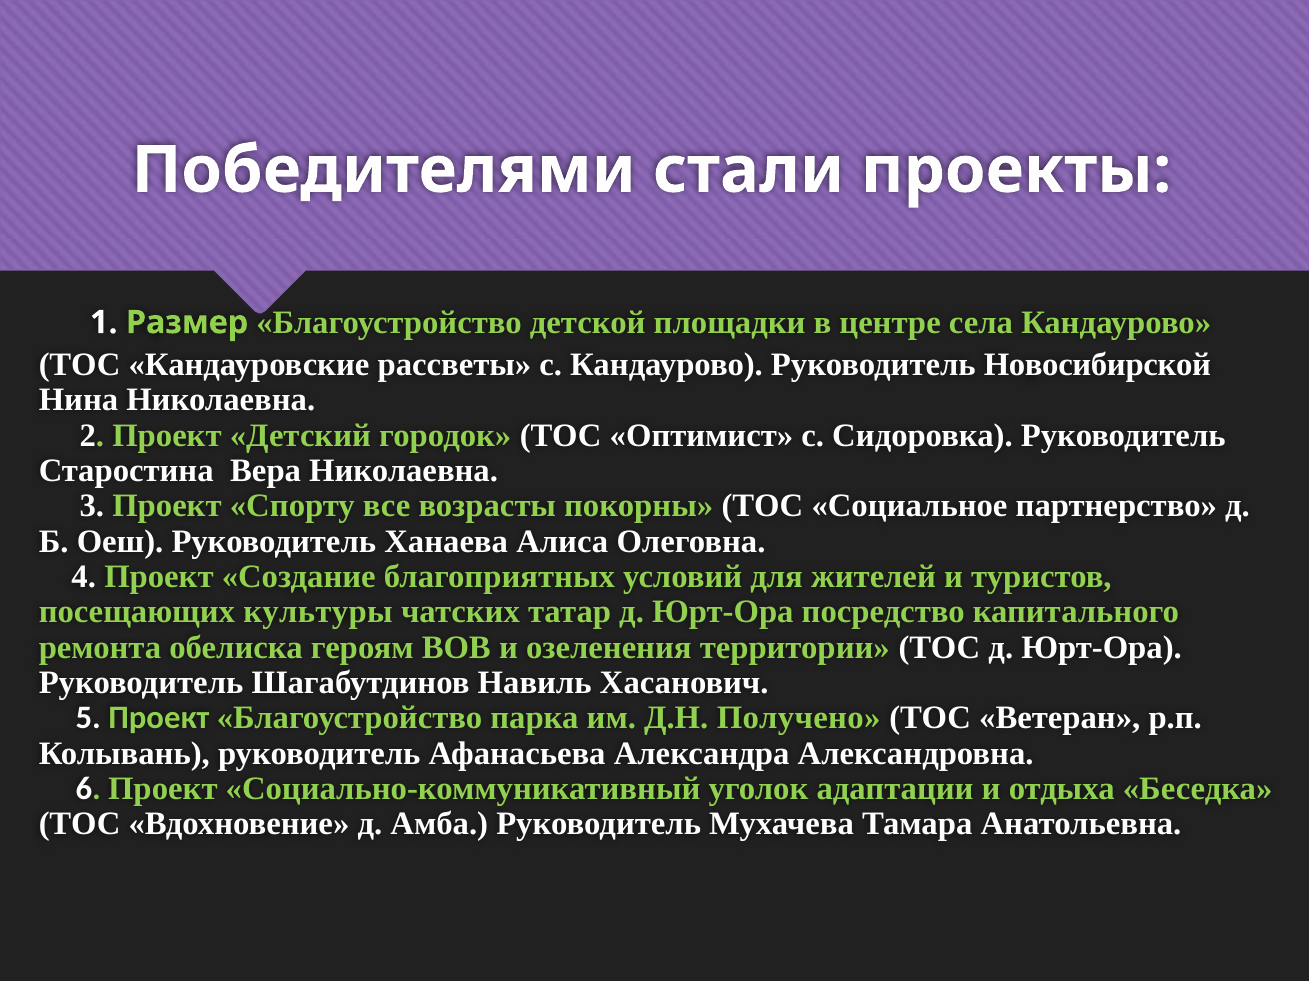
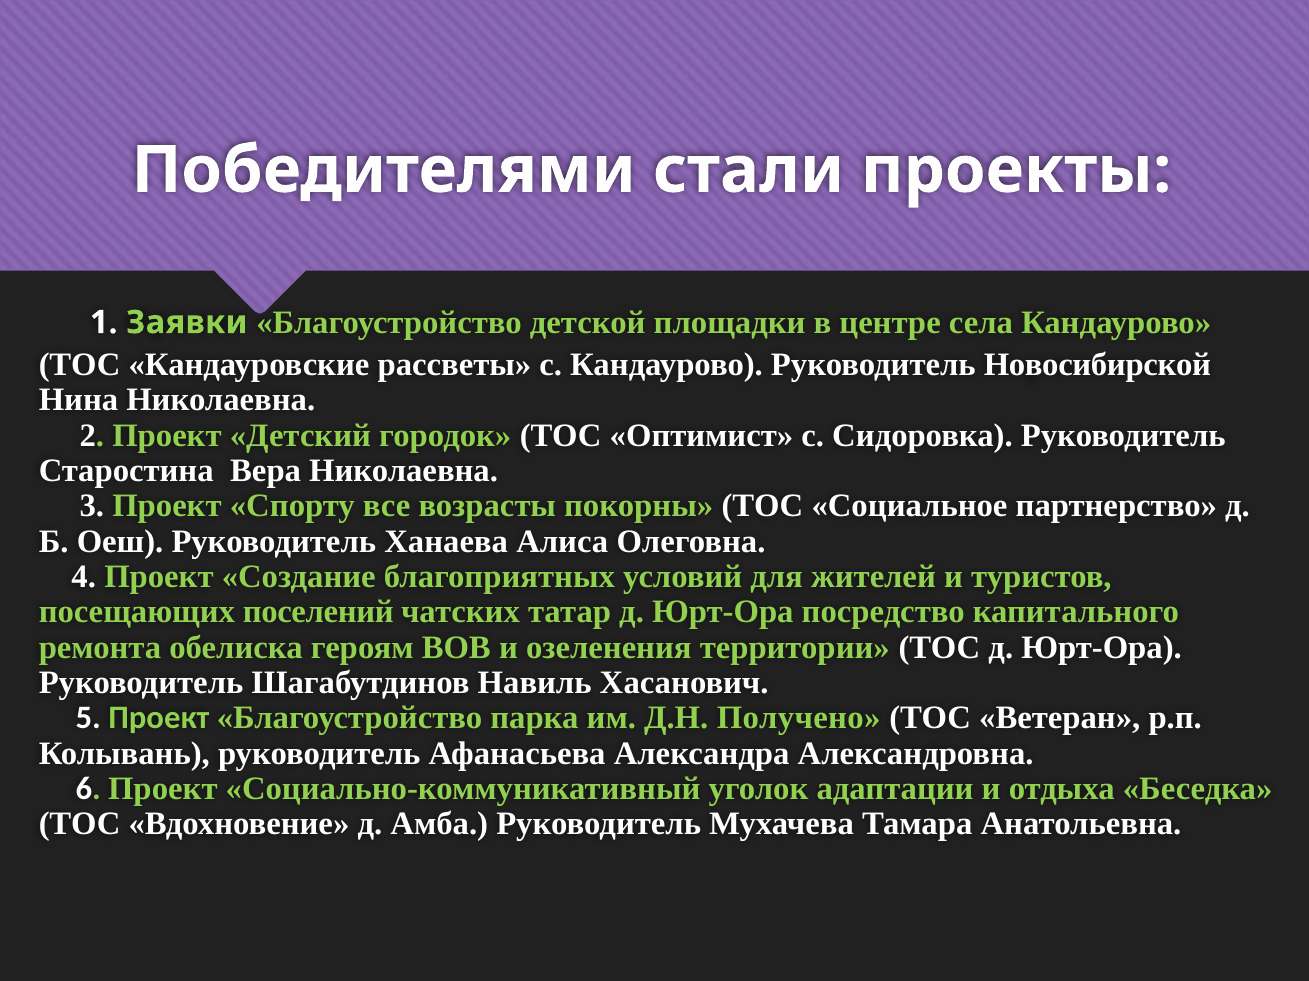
Размер: Размер -> Заявки (187, 323)
культуры: культуры -> поселений (318, 613)
